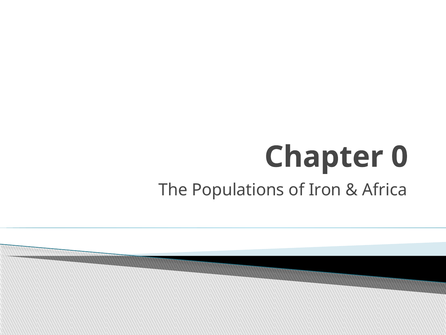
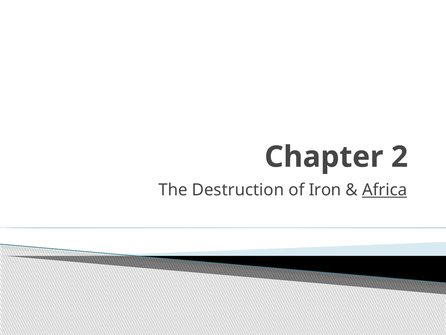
0: 0 -> 2 (400, 157)
Populations: Populations -> Destruction (238, 190)
Africa underline: none -> present (385, 190)
